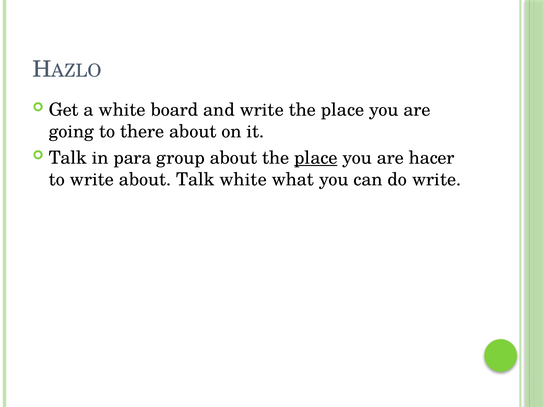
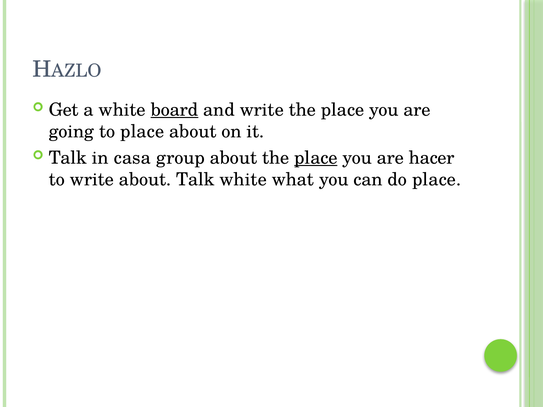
board underline: none -> present (175, 110)
to there: there -> place (142, 132)
para: para -> casa (132, 158)
do write: write -> place (437, 180)
